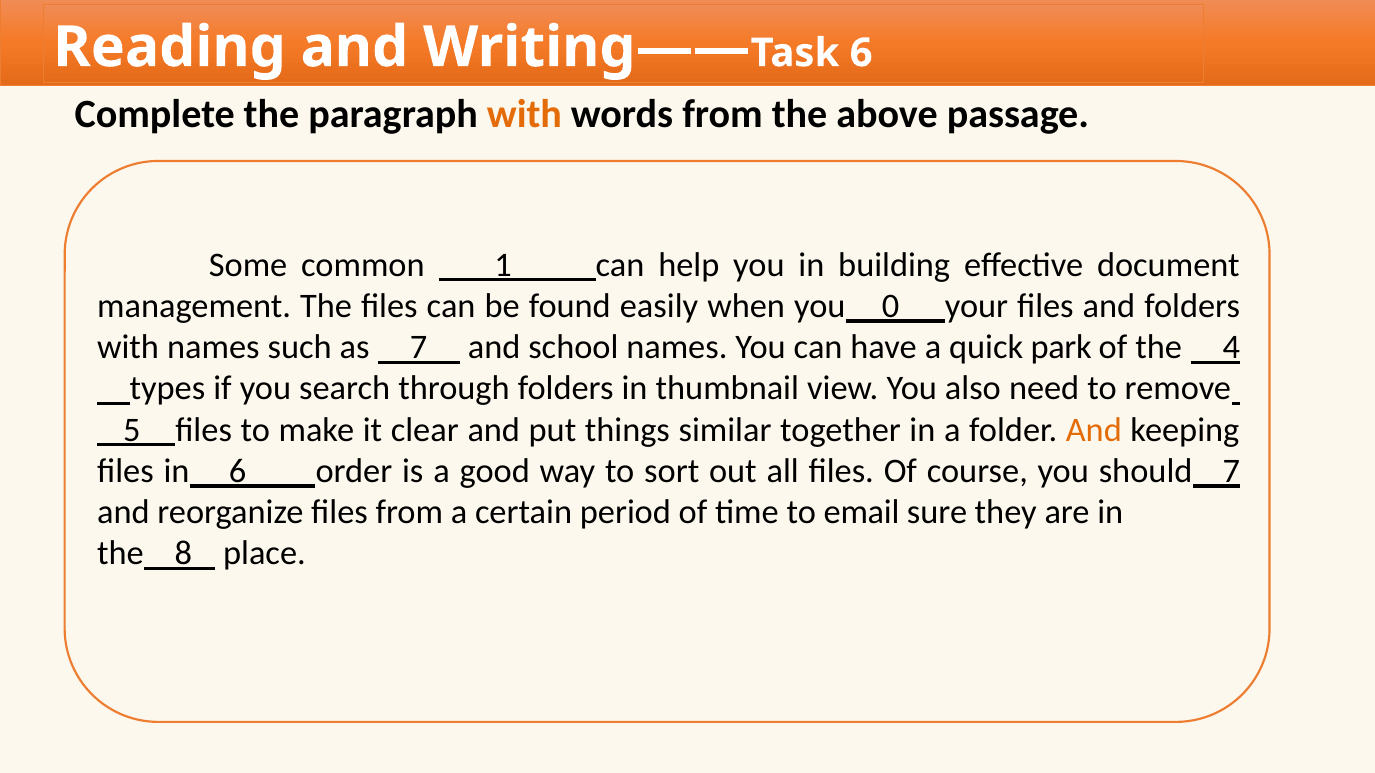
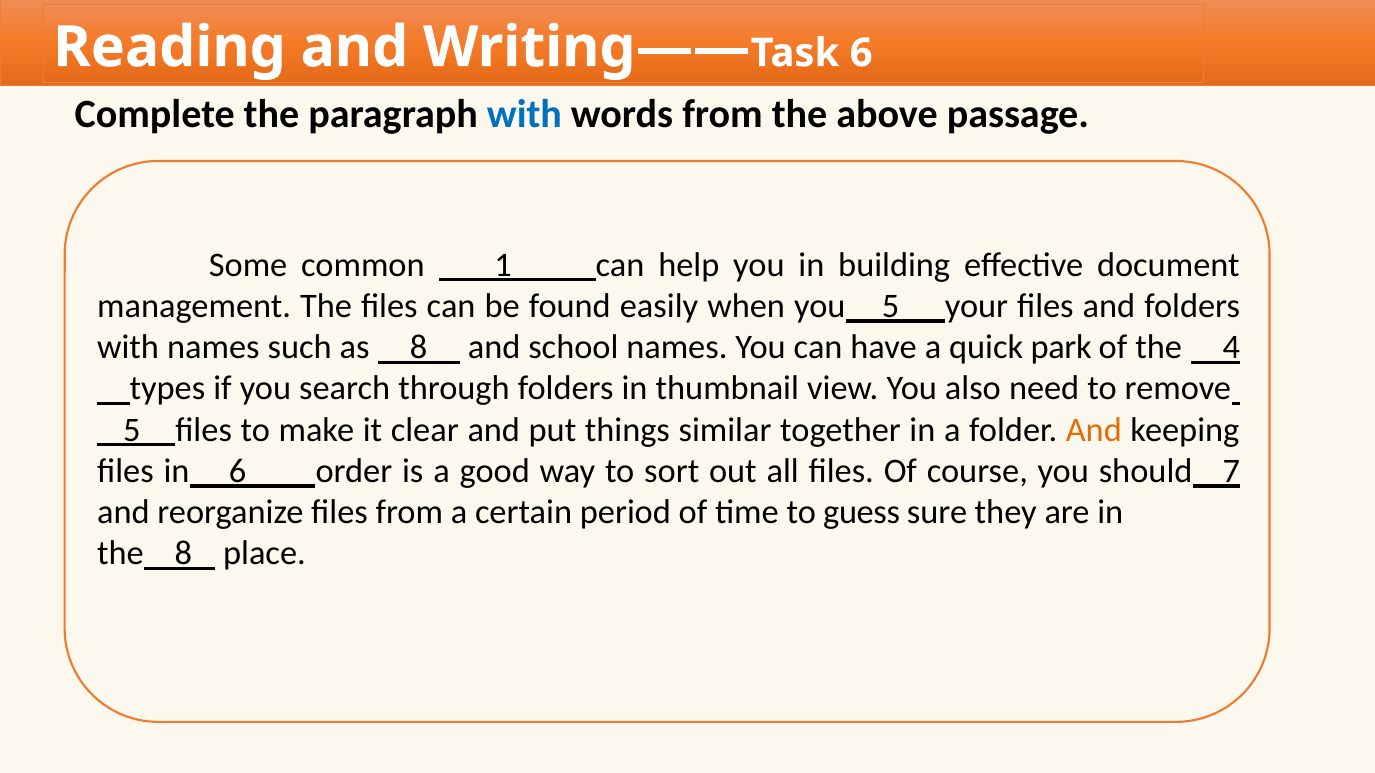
with colour: orange -> blue (524, 114)
you 0: 0 -> 5 (891, 306)
as 7: 7 -> 8 (419, 348)
email: email -> guess (862, 513)
